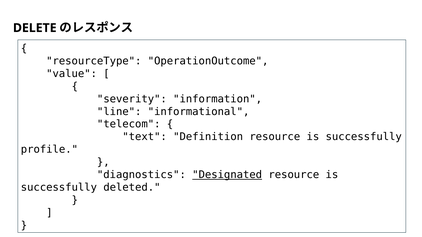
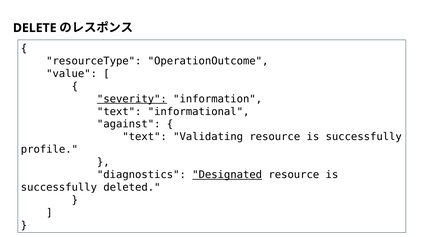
severity underline: none -> present (132, 99)
line: line -> text (119, 112)
telecom: telecom -> against (129, 124)
Definition: Definition -> Validating (208, 137)
